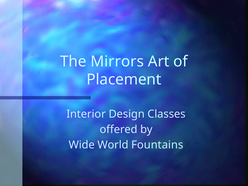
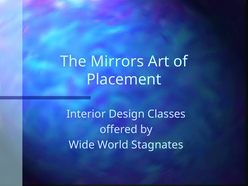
Fountains: Fountains -> Stagnates (157, 145)
